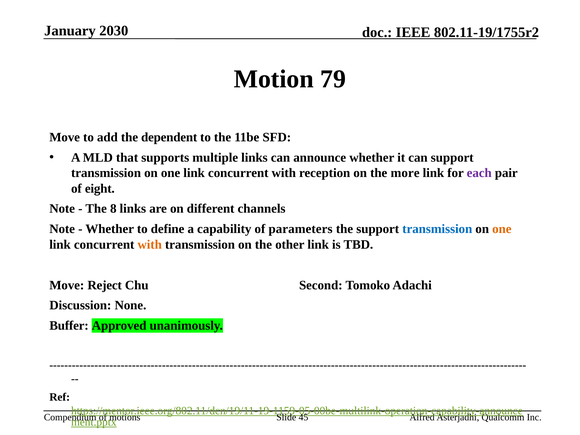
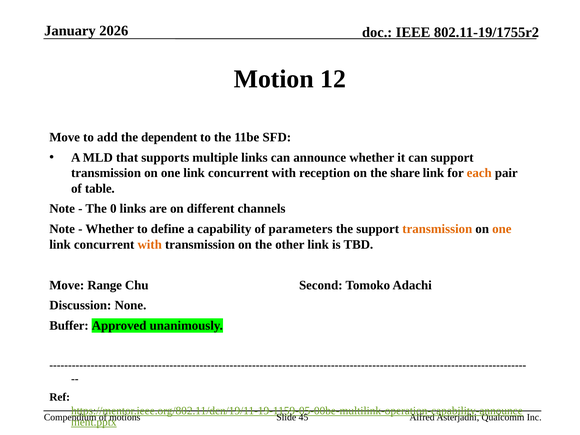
2030: 2030 -> 2026 (114, 31)
79: 79 -> 12 (333, 79)
more: more -> share (405, 173)
each colour: purple -> orange (479, 173)
eight: eight -> table (100, 188)
8: 8 -> 0 (113, 209)
transmission colour: blue -> orange (437, 229)
Reject: Reject -> Range (105, 285)
